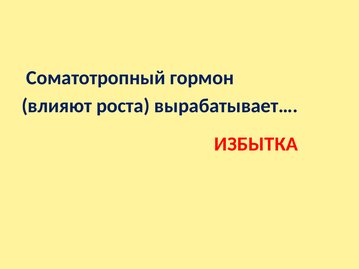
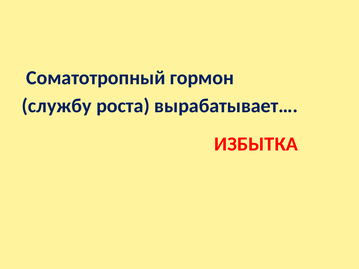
влияют: влияют -> службу (57, 106)
